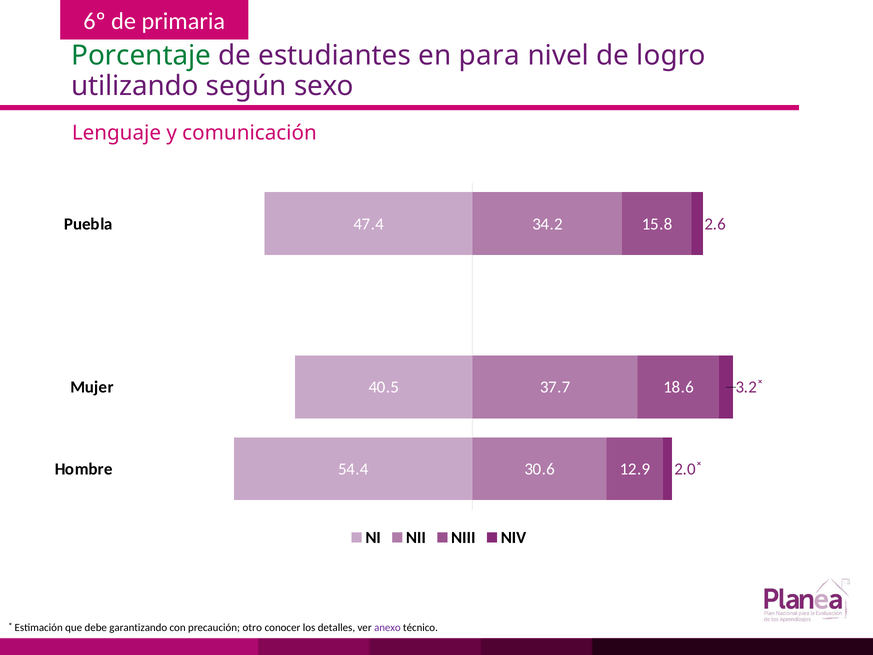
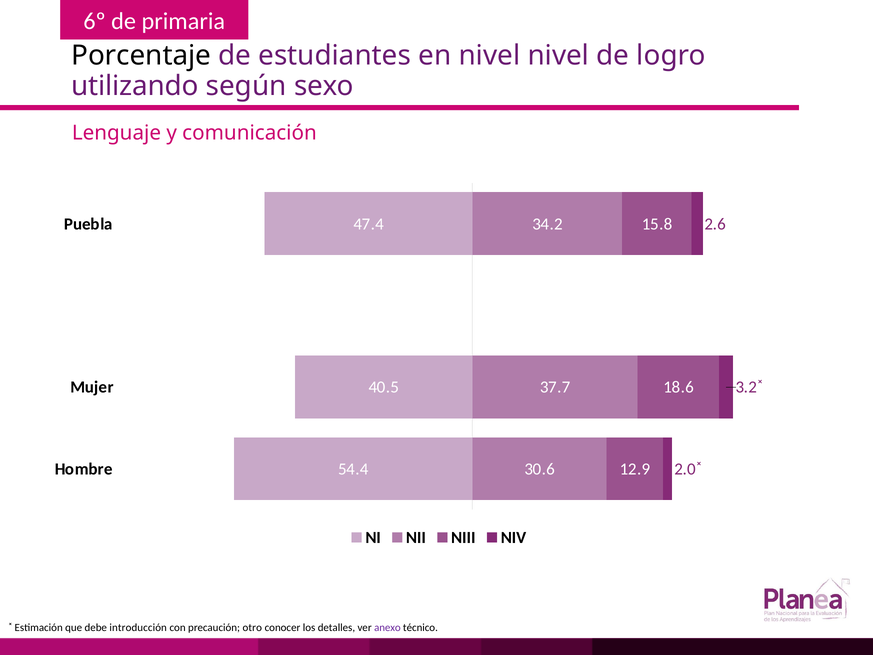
Porcentaje colour: green -> black (141, 56)
en para: para -> nivel (489, 56)
garantizando: garantizando -> introducción (138, 628)
